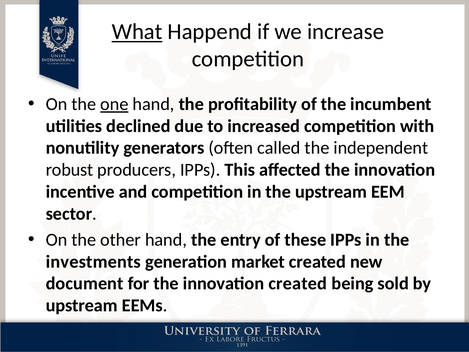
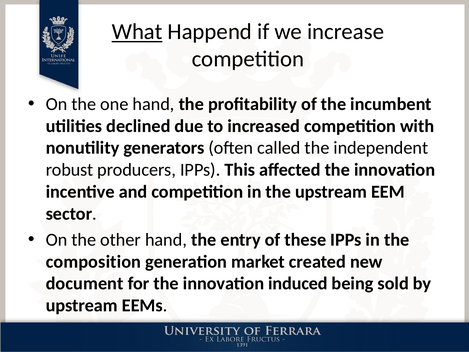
one underline: present -> none (114, 104)
investments: investments -> composition (93, 261)
innovation created: created -> induced (298, 283)
